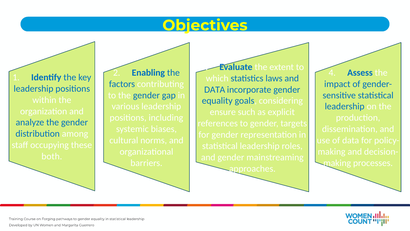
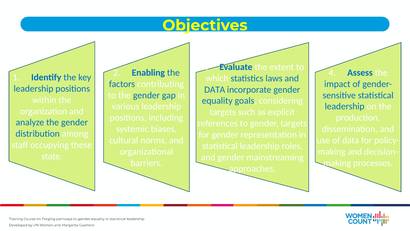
ensure: ensure -> targets (223, 112)
both: both -> state (52, 156)
